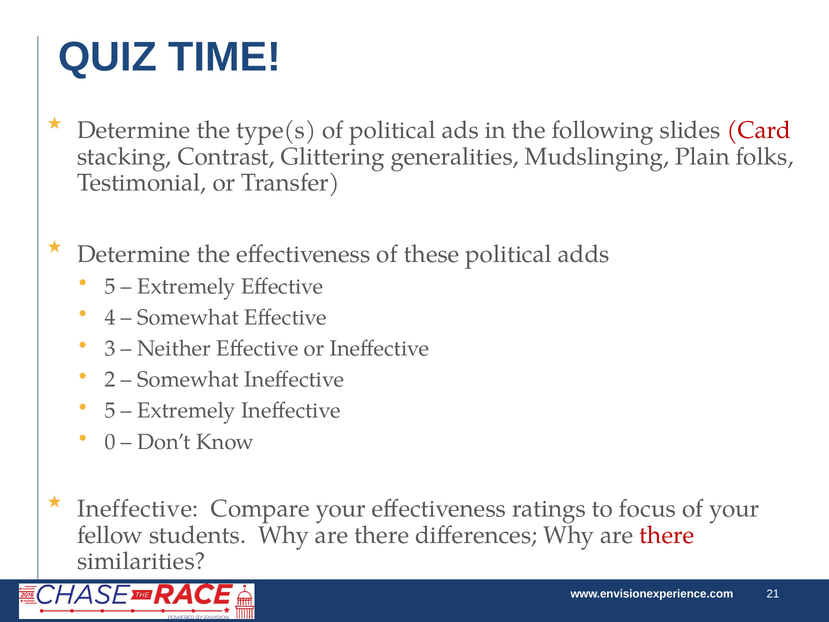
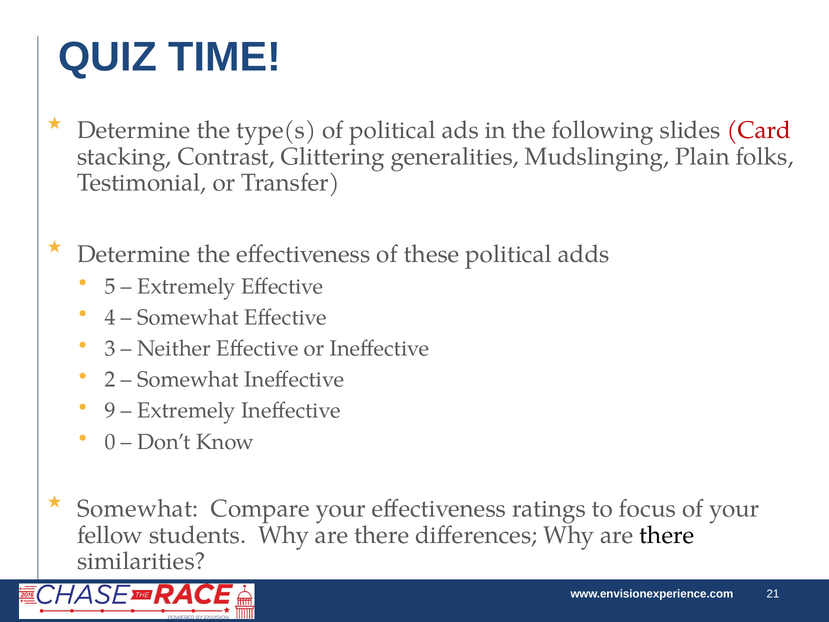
5: 5 -> 9 (110, 411)
Ineffective: Ineffective -> Somewhat (138, 509)
there colour: red -> black (667, 535)
